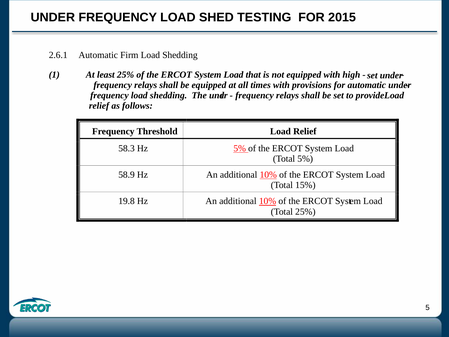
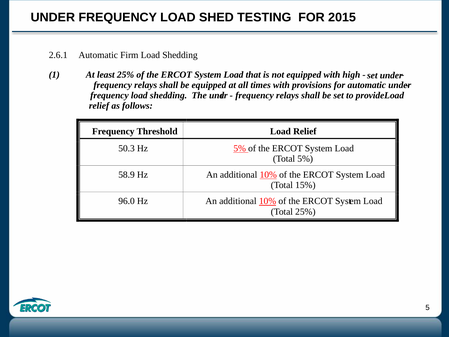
58.3: 58.3 -> 50.3 (127, 148)
19.8: 19.8 -> 96.0 (127, 201)
